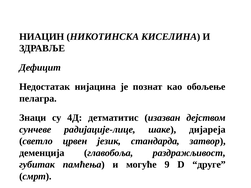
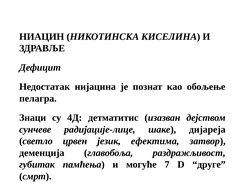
стандарда: стандарда -> ефектима (155, 141)
9: 9 -> 7 (167, 165)
